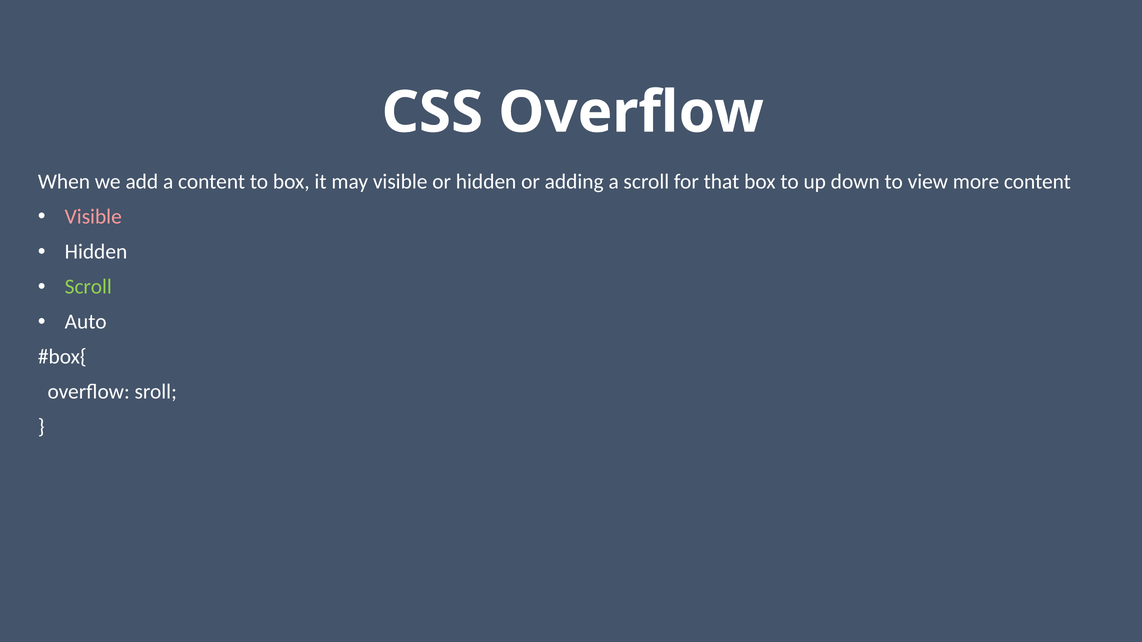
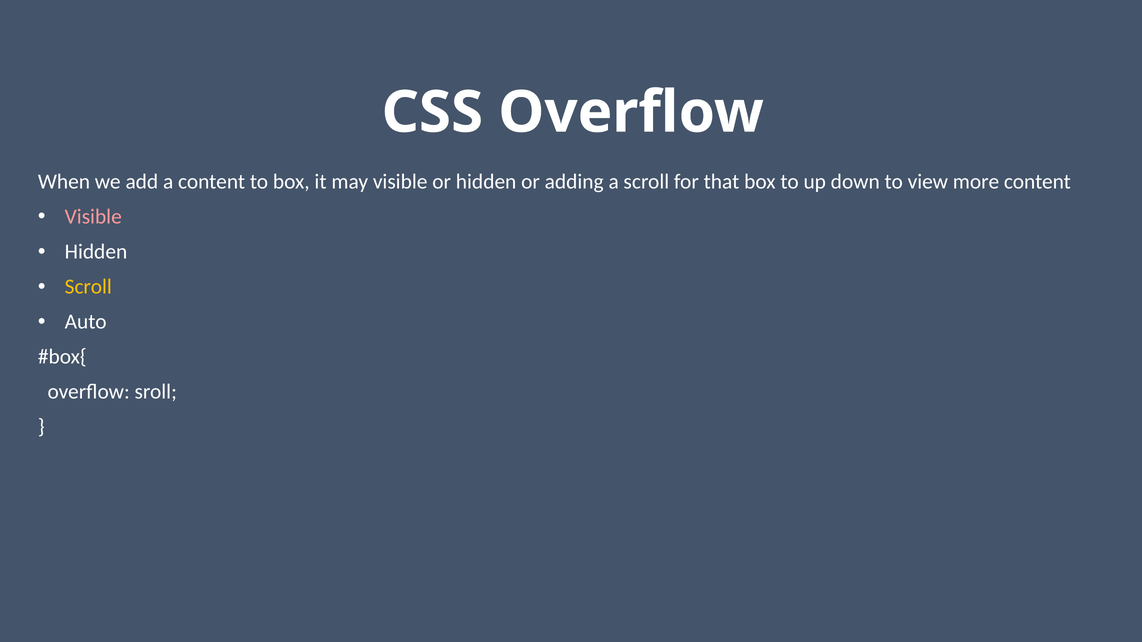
Scroll colour: light green -> yellow (88, 287)
